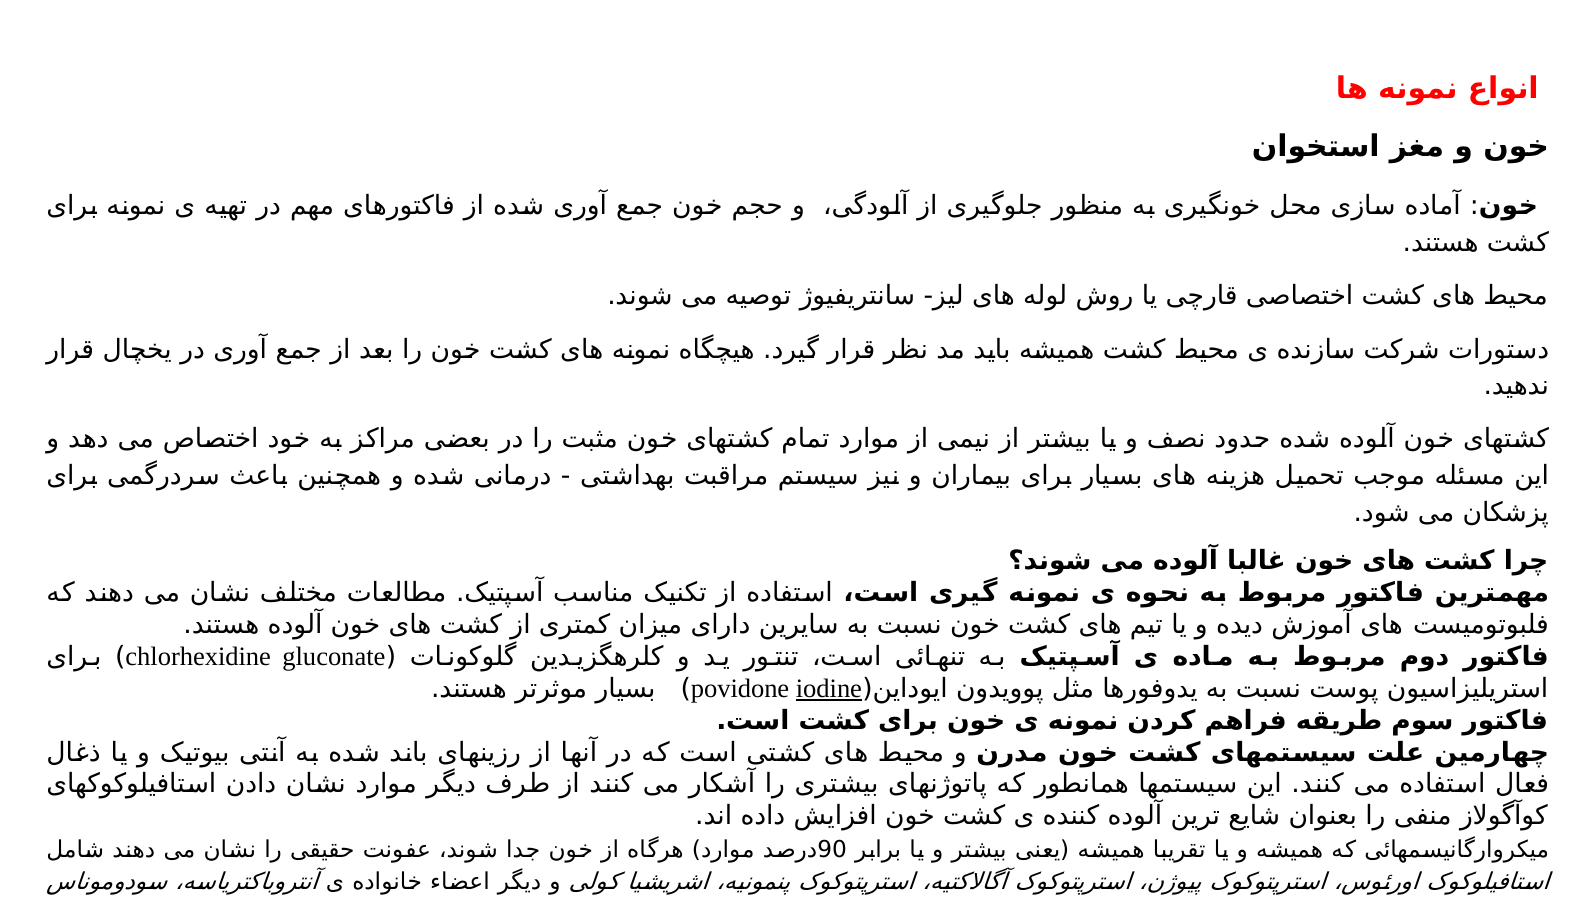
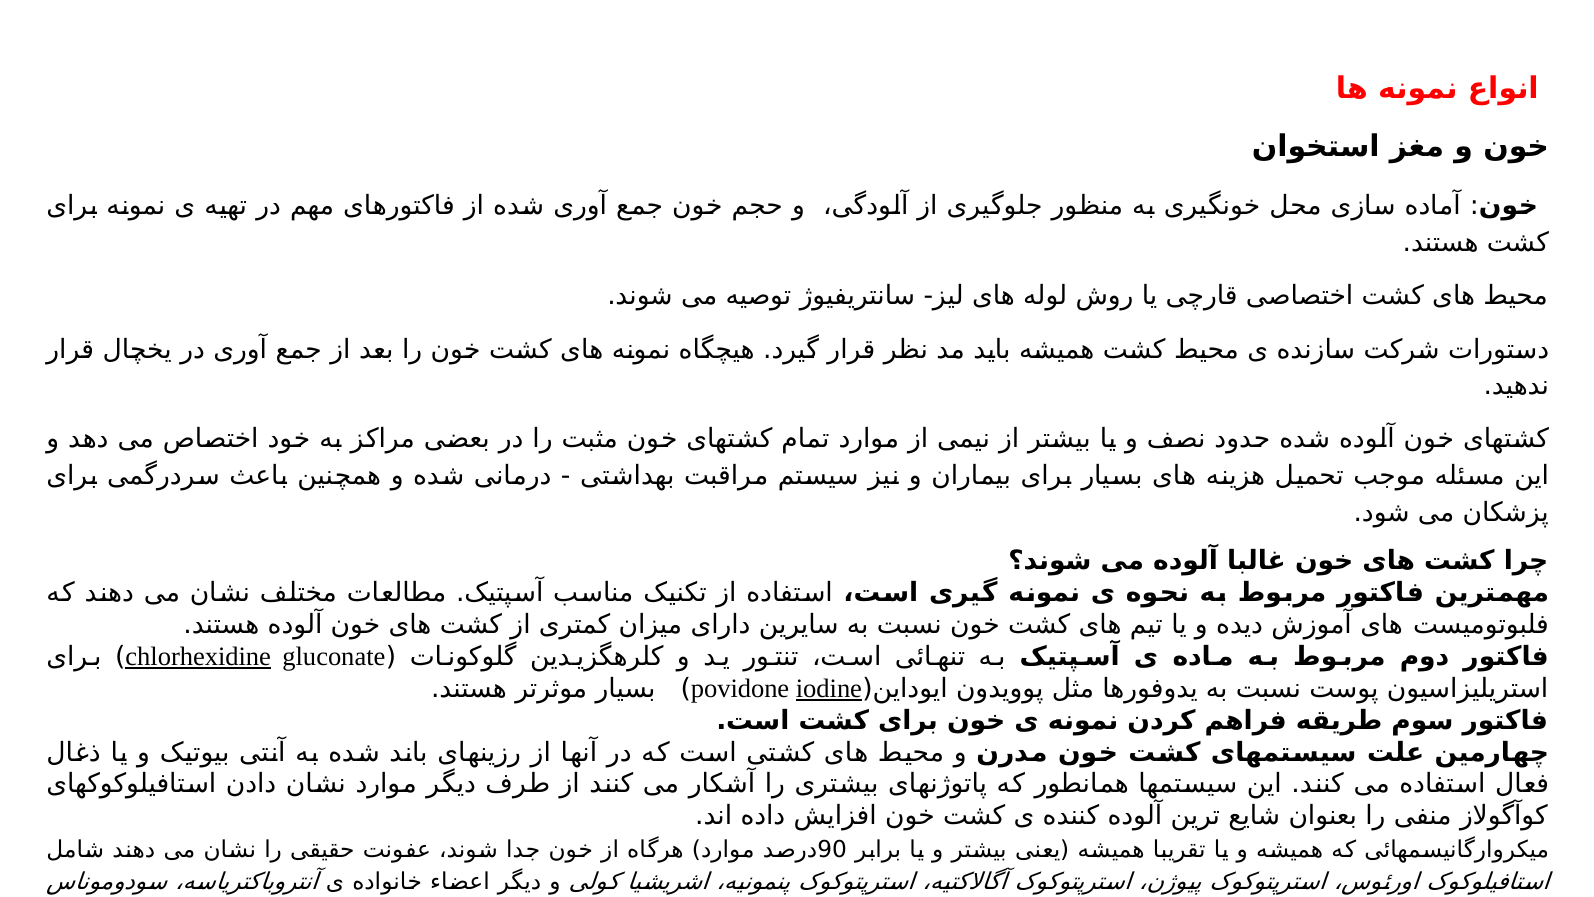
chlorhexidine underline: none -> present (198, 656)
